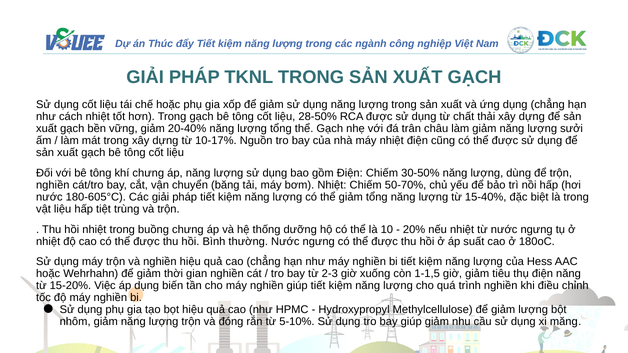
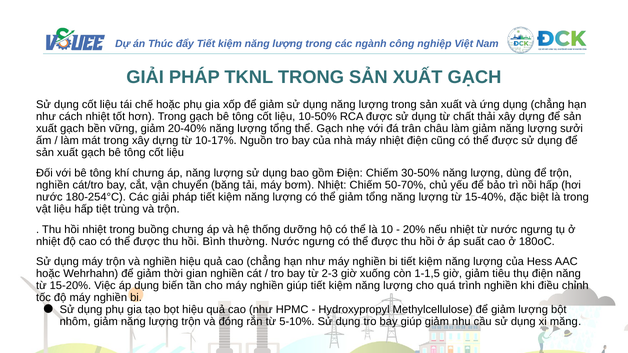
28-50%: 28-50% -> 10-50% (318, 117)
180-605°C: 180-605°C -> 180-254°C (96, 197)
